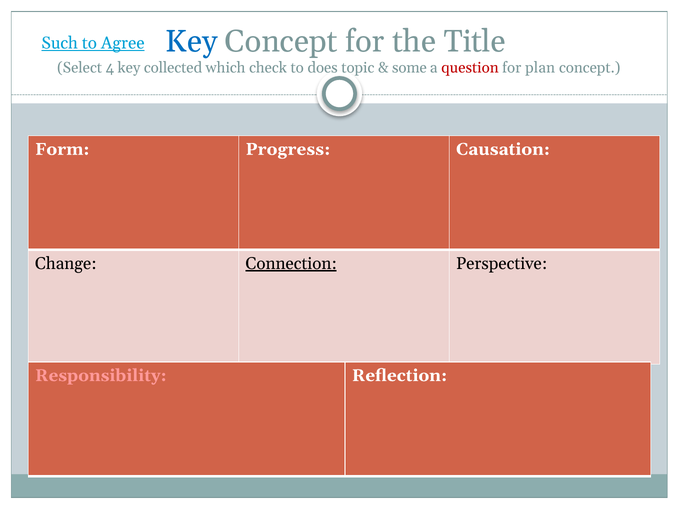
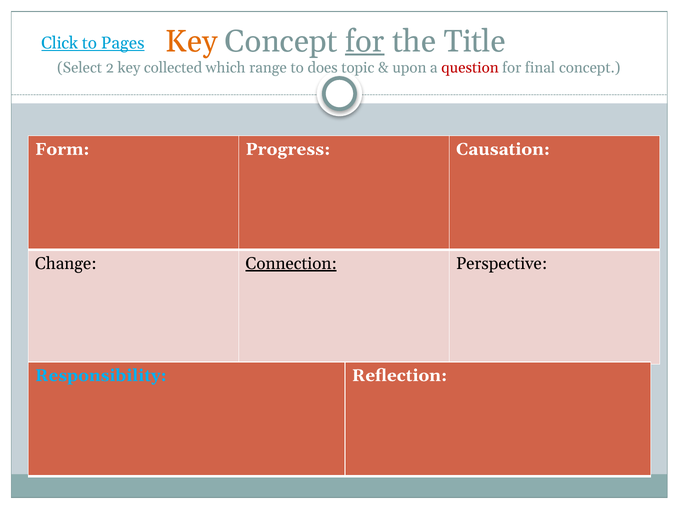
Key colour: blue -> orange (191, 41)
for underline: none -> present (365, 41)
Such: Such -> Click (60, 43)
Agree: Agree -> Pages (123, 43)
4: 4 -> 2 (110, 68)
check: check -> range (268, 68)
some: some -> upon (409, 68)
plan: plan -> final (540, 68)
Responsibility colour: pink -> light blue (101, 376)
